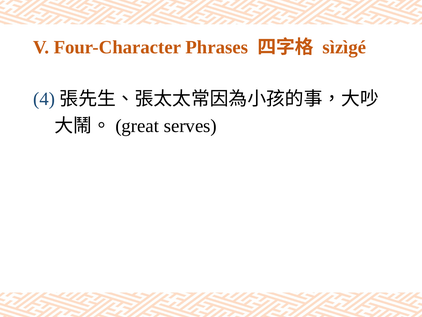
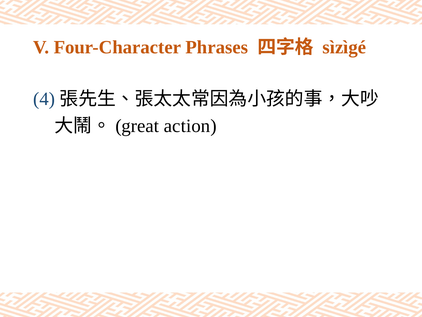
serves: serves -> action (190, 126)
